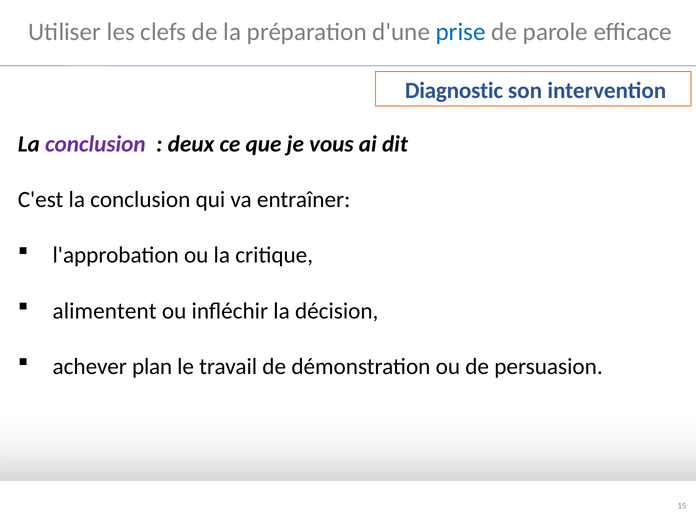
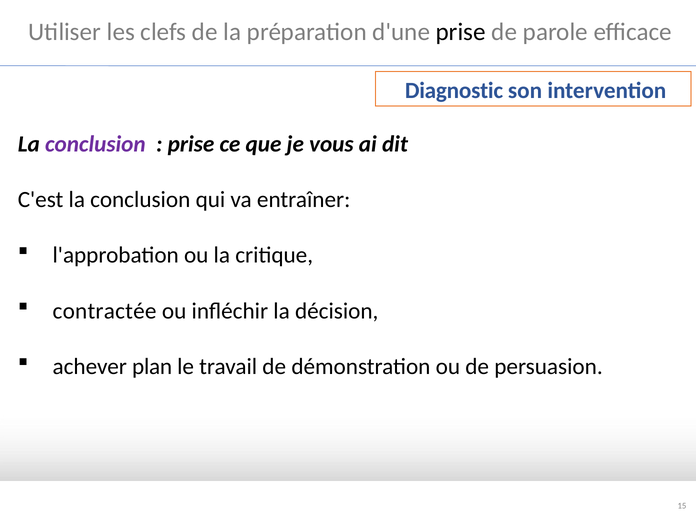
prise colour: blue -> black (461, 32)
deux: deux -> prise (191, 144)
alimentent: alimentent -> contractée (105, 311)
